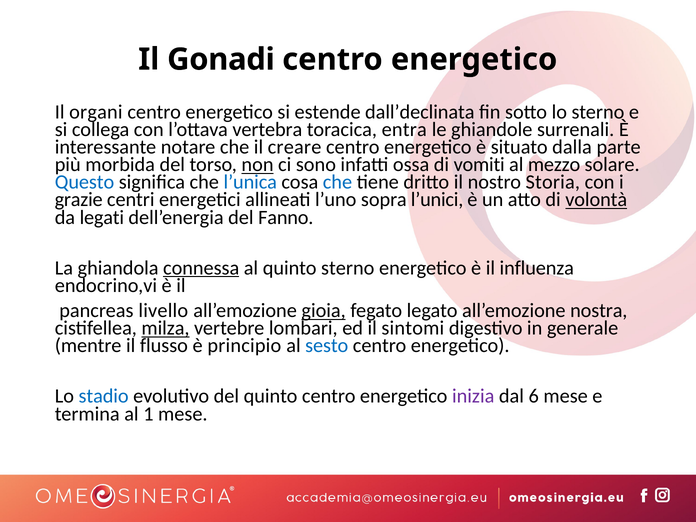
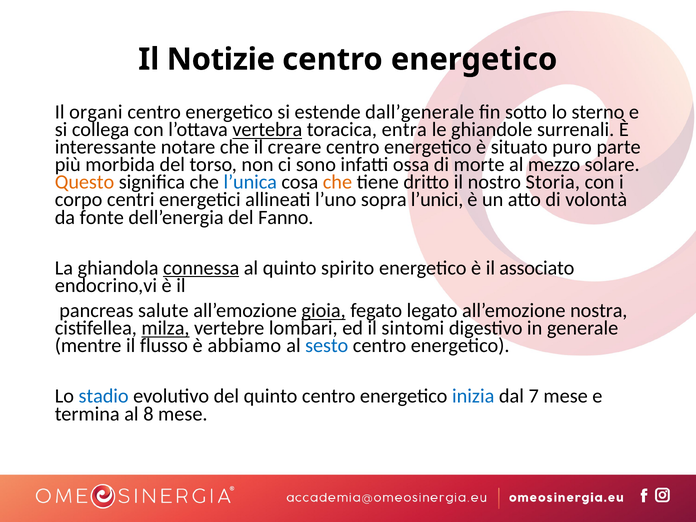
Gonadi: Gonadi -> Notizie (221, 59)
dall’declinata: dall’declinata -> dall’generale (420, 112)
vertebra underline: none -> present (267, 130)
dalla: dalla -> puro (572, 147)
non underline: present -> none (258, 165)
vomiti: vomiti -> morte (479, 165)
Questo colour: blue -> orange (85, 182)
che colour: blue -> orange (337, 182)
grazie: grazie -> corpo (79, 200)
volontà underline: present -> none (596, 200)
legati: legati -> fonte (102, 217)
quinto sterno: sterno -> spirito (348, 268)
influenza: influenza -> associato (537, 268)
livello: livello -> salute (163, 311)
principio: principio -> abbiamo (244, 346)
inizia colour: purple -> blue (473, 396)
6: 6 -> 7 (534, 396)
1: 1 -> 8 (148, 414)
